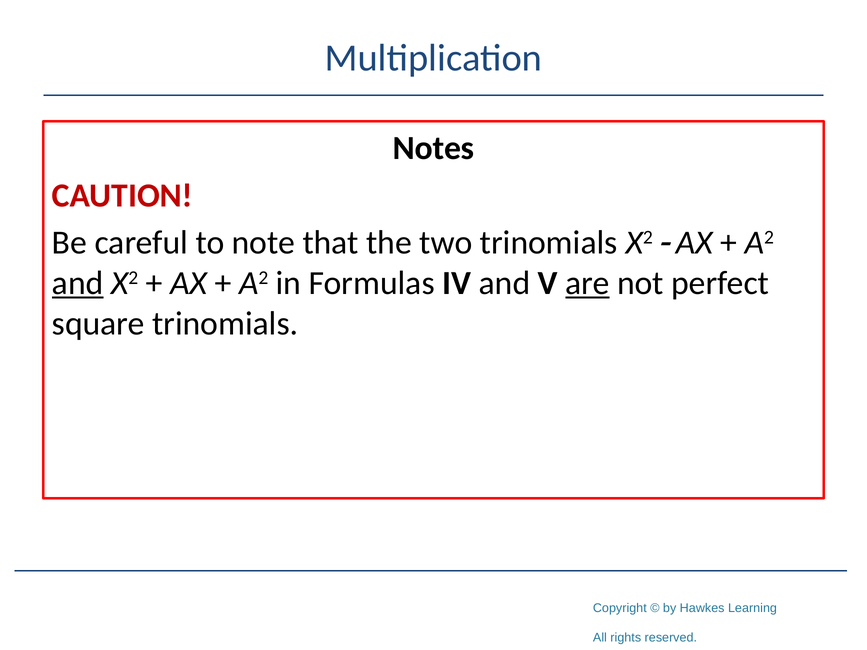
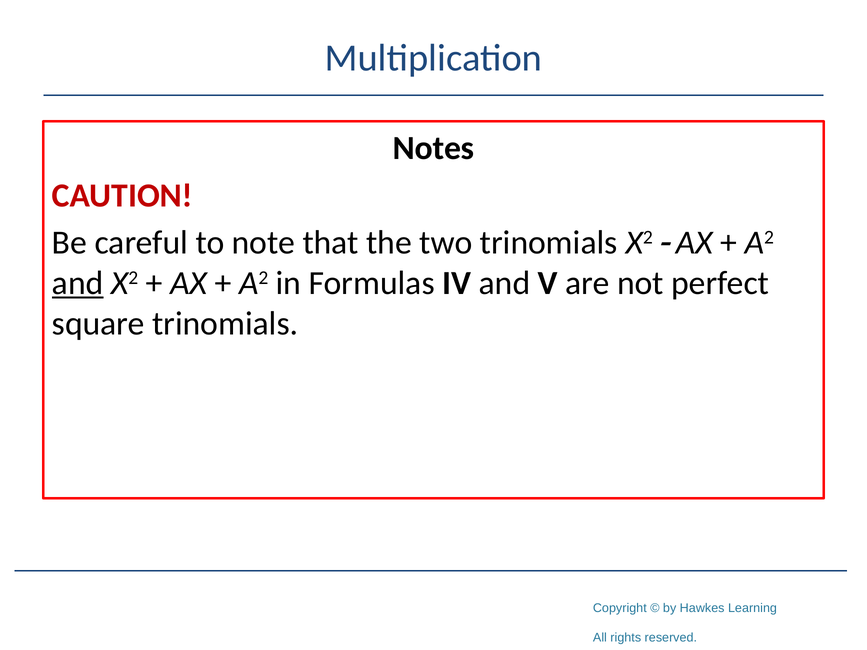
are underline: present -> none (587, 283)
